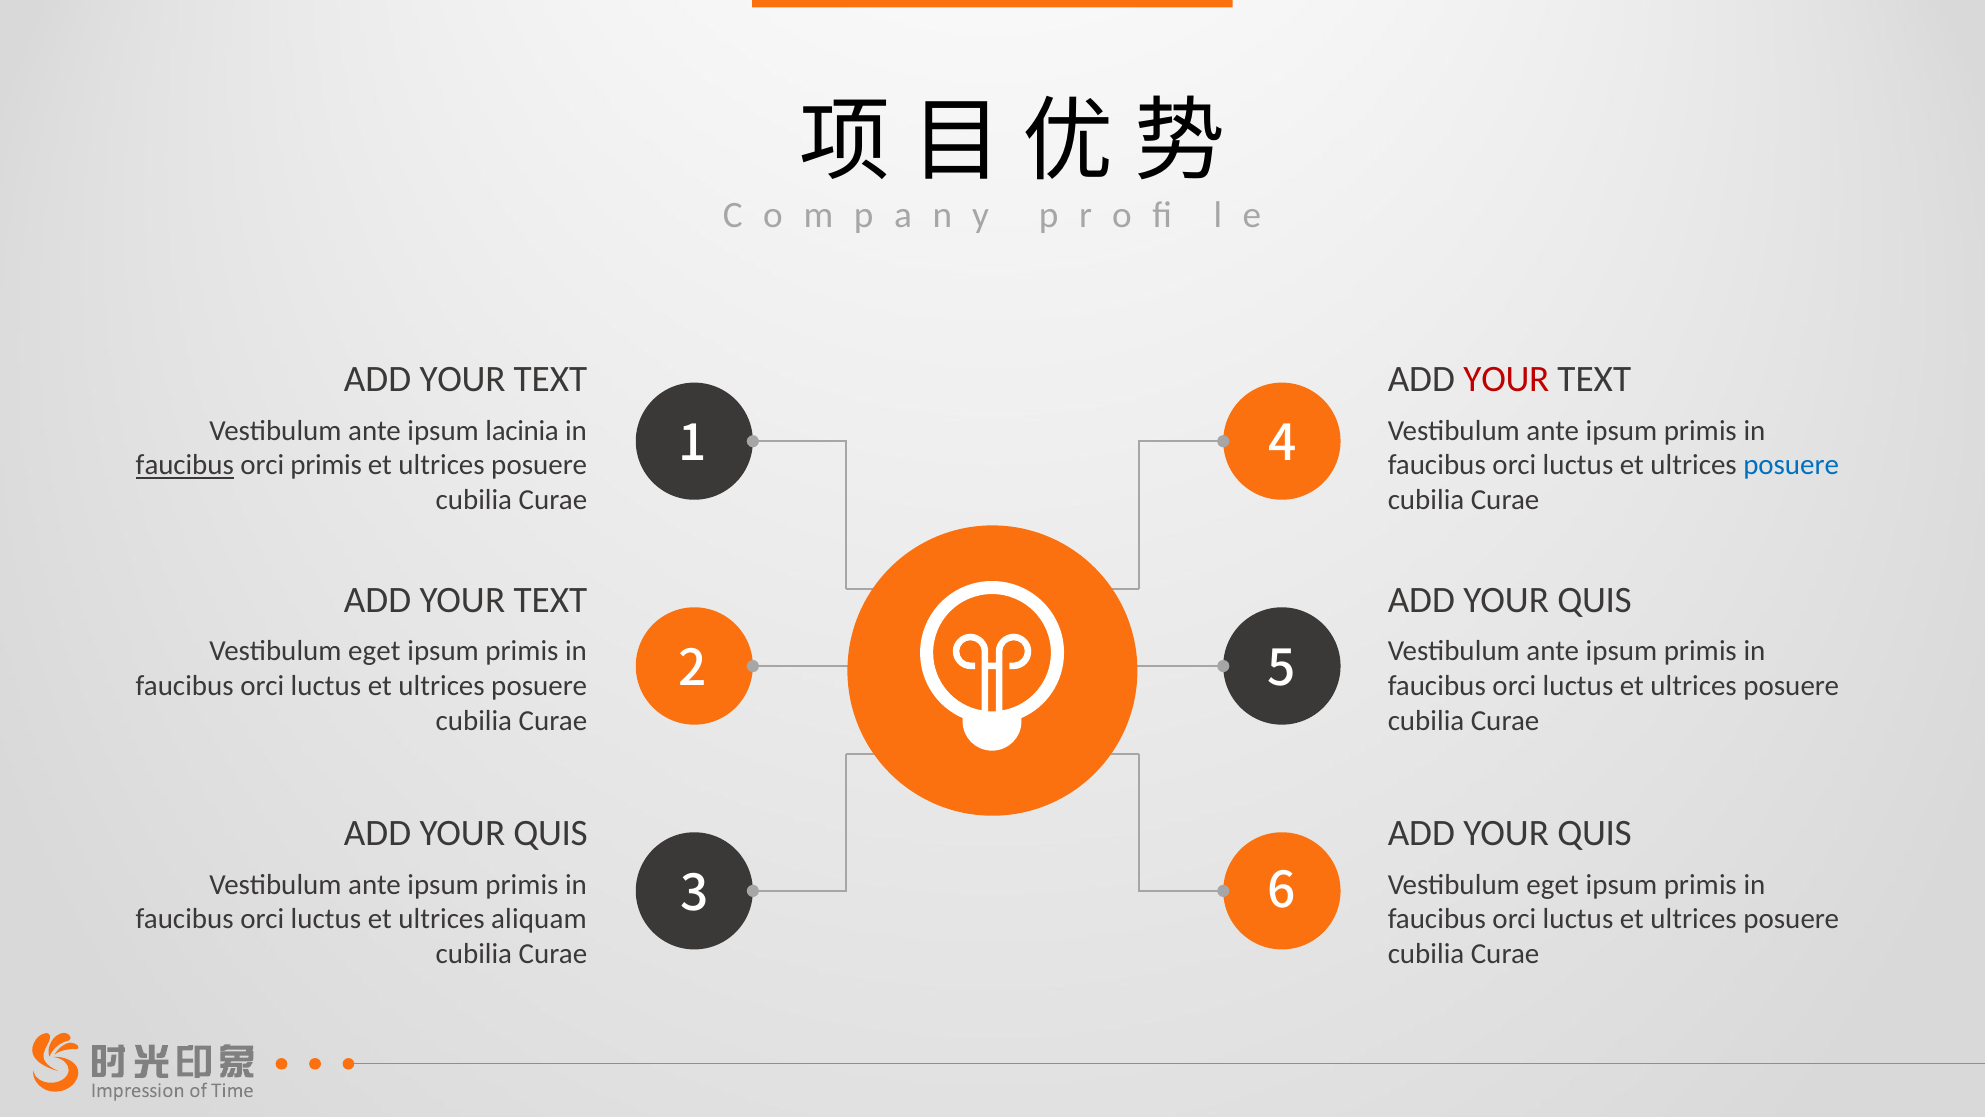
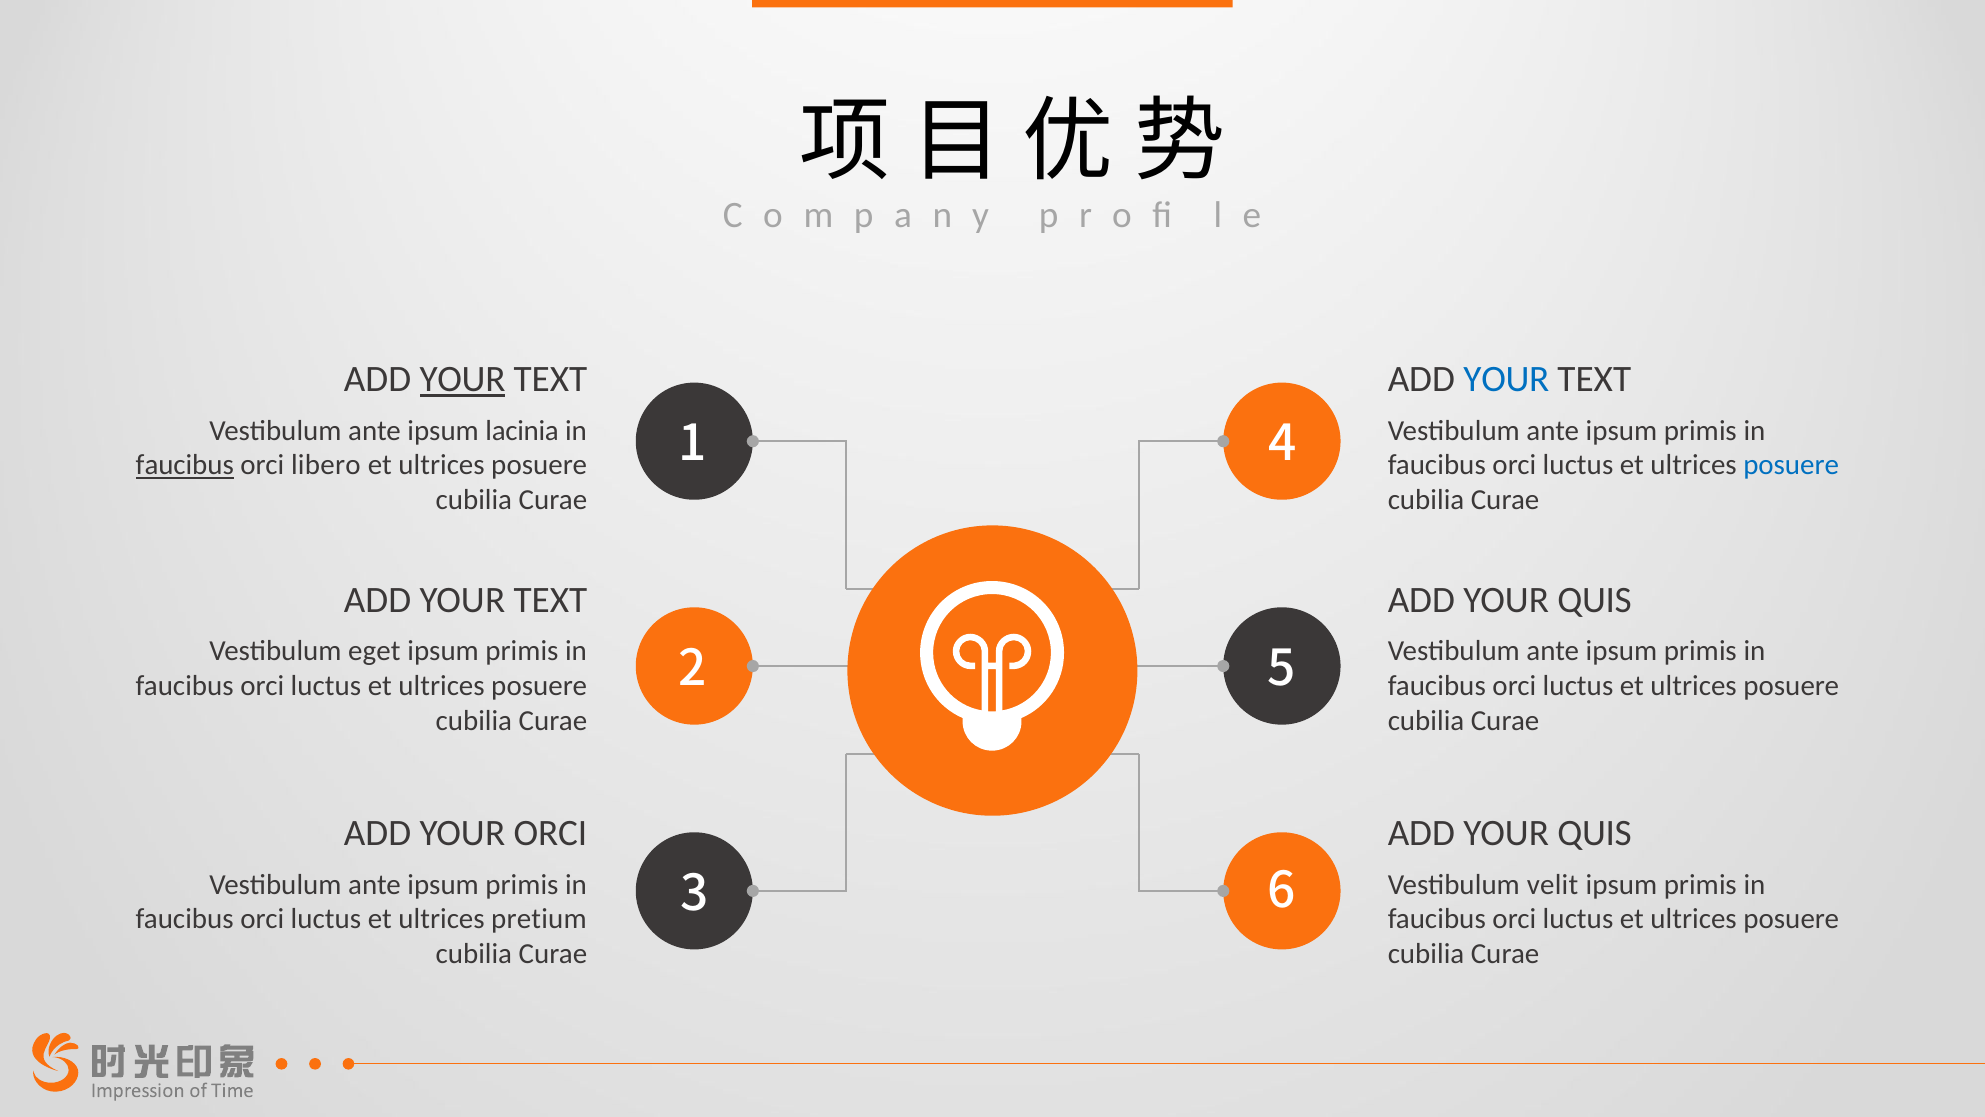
YOUR underline: none -> present (463, 379)
YOUR colour: red -> blue (1506, 379)
orci primis: primis -> libero (326, 465)
QUIS: QUIS -> ORCI (550, 833)
eget: eget -> velit (1553, 884)
aliquam: aliquam -> pretium (539, 919)
